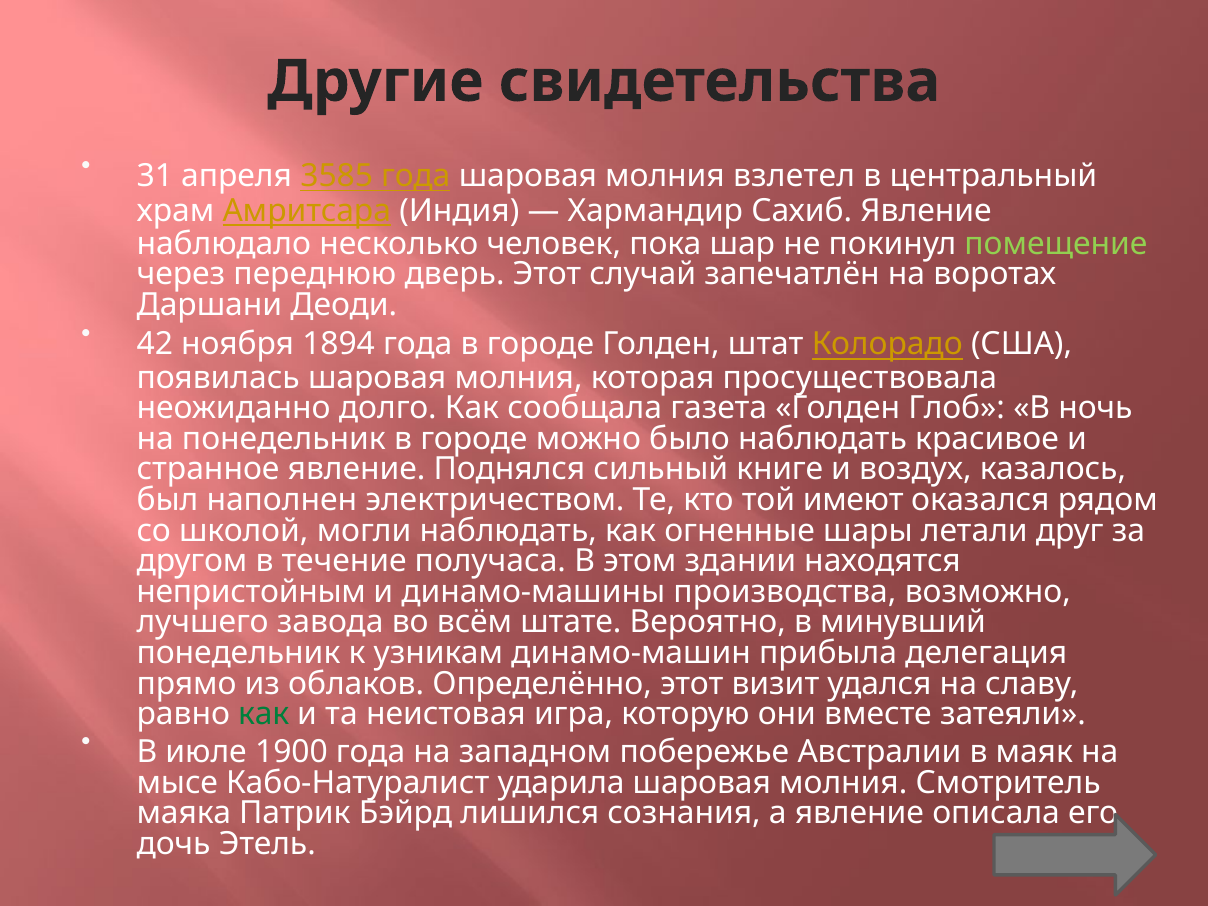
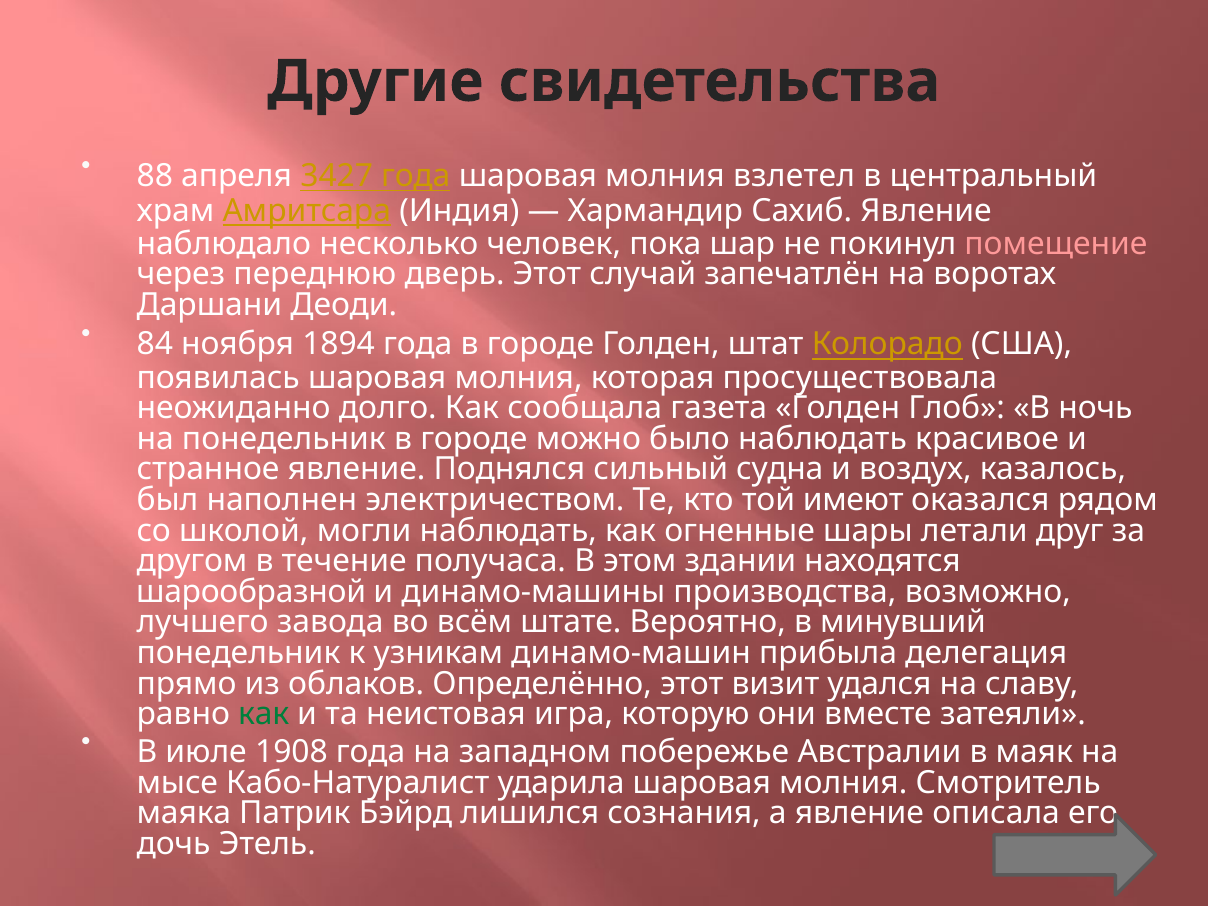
31: 31 -> 88 (155, 176)
3585: 3585 -> 3427 (337, 176)
помещение colour: light green -> pink (1056, 244)
42: 42 -> 84 (155, 344)
книге: книге -> судна (780, 469)
непристойным: непристойным -> шарообразной (251, 592)
1900: 1900 -> 1908 (292, 752)
